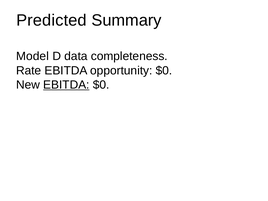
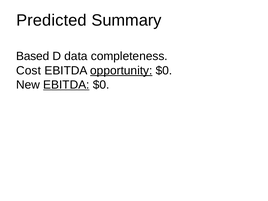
Model: Model -> Based (33, 56)
Rate: Rate -> Cost (29, 70)
opportunity underline: none -> present (121, 70)
